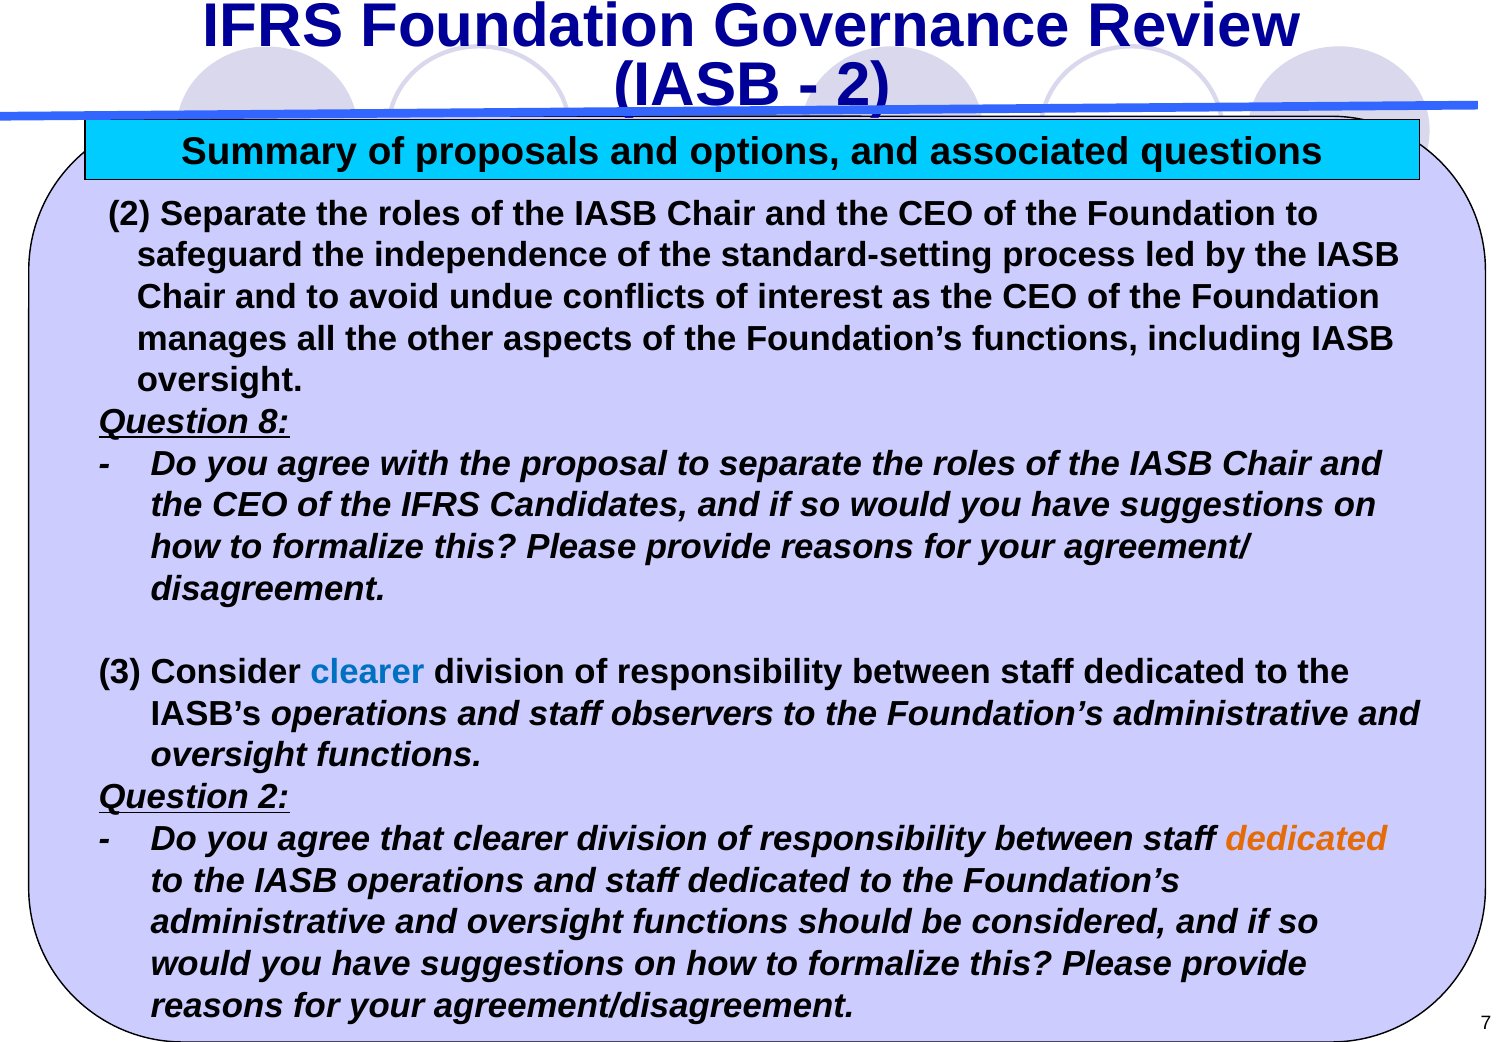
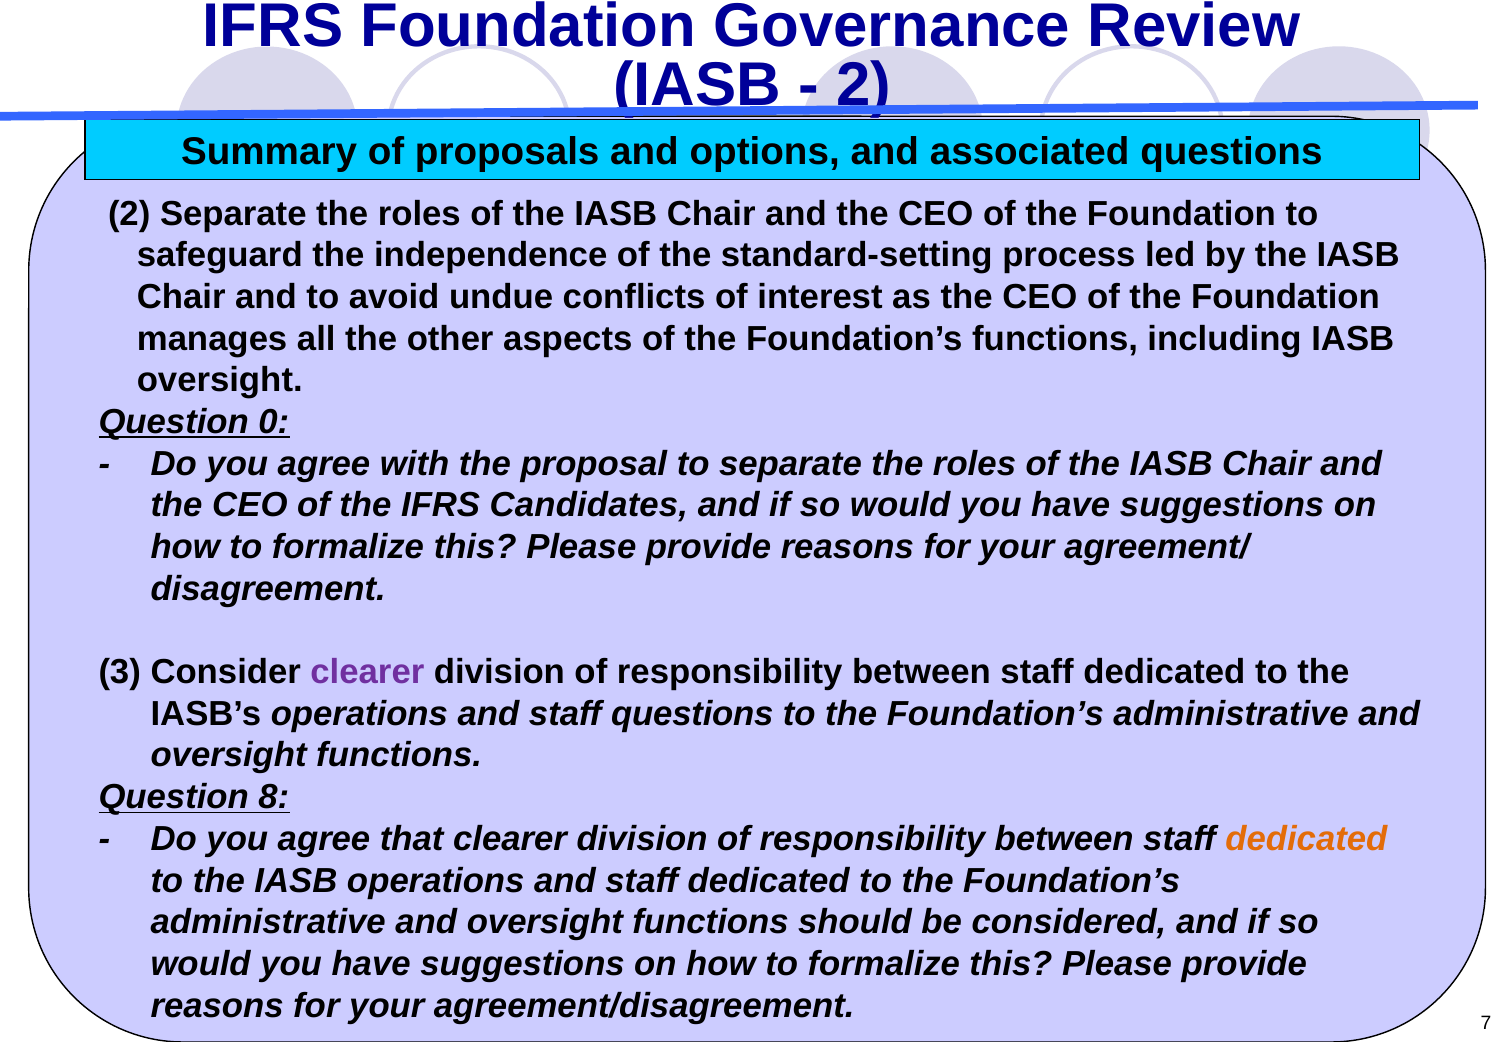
8: 8 -> 0 (274, 422)
clearer colour: blue -> purple (367, 672)
staff observers: observers -> questions (692, 714)
Question 2: 2 -> 8 (274, 797)
